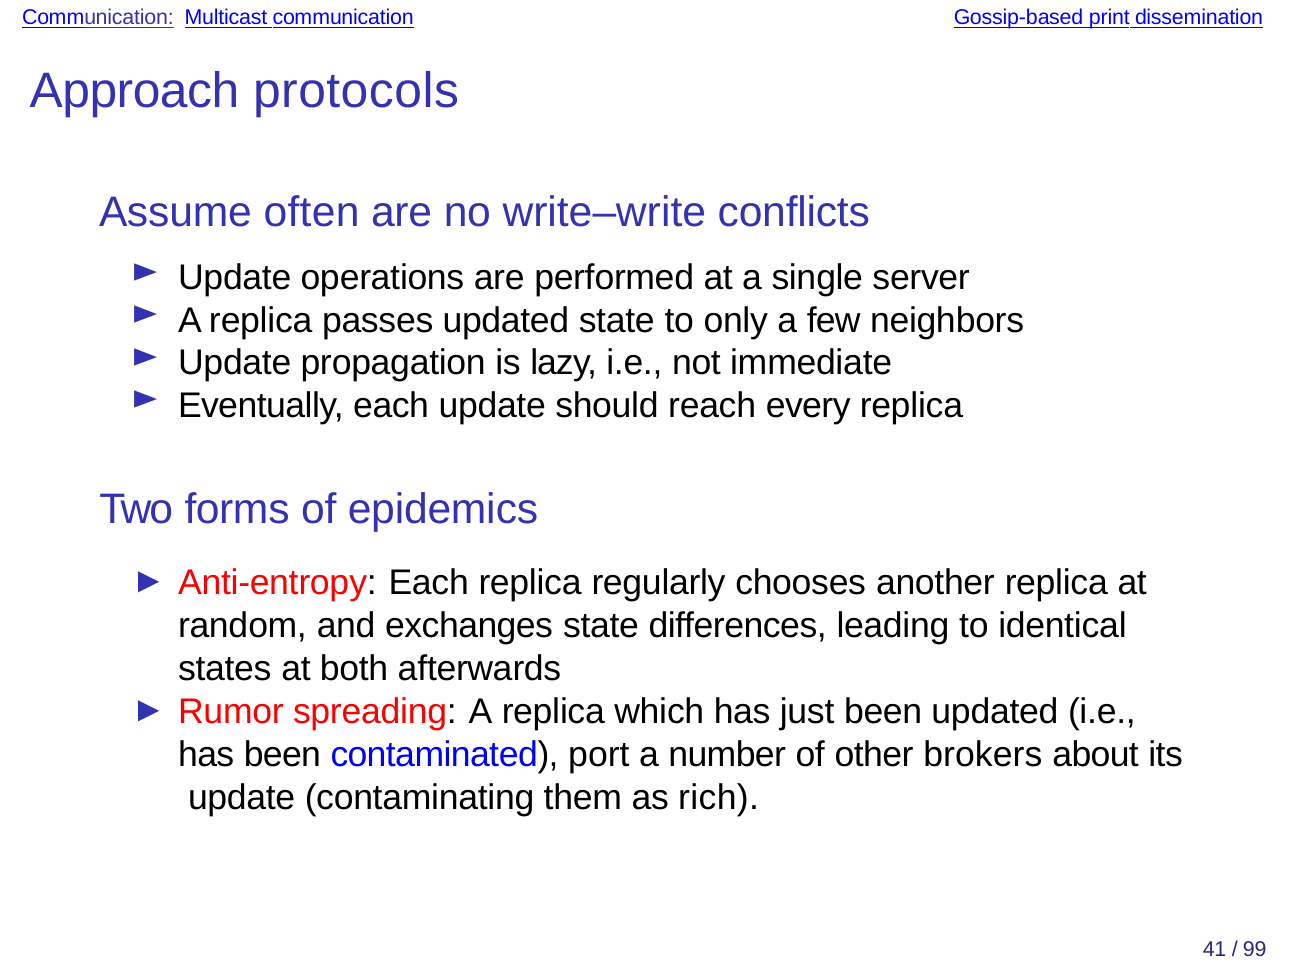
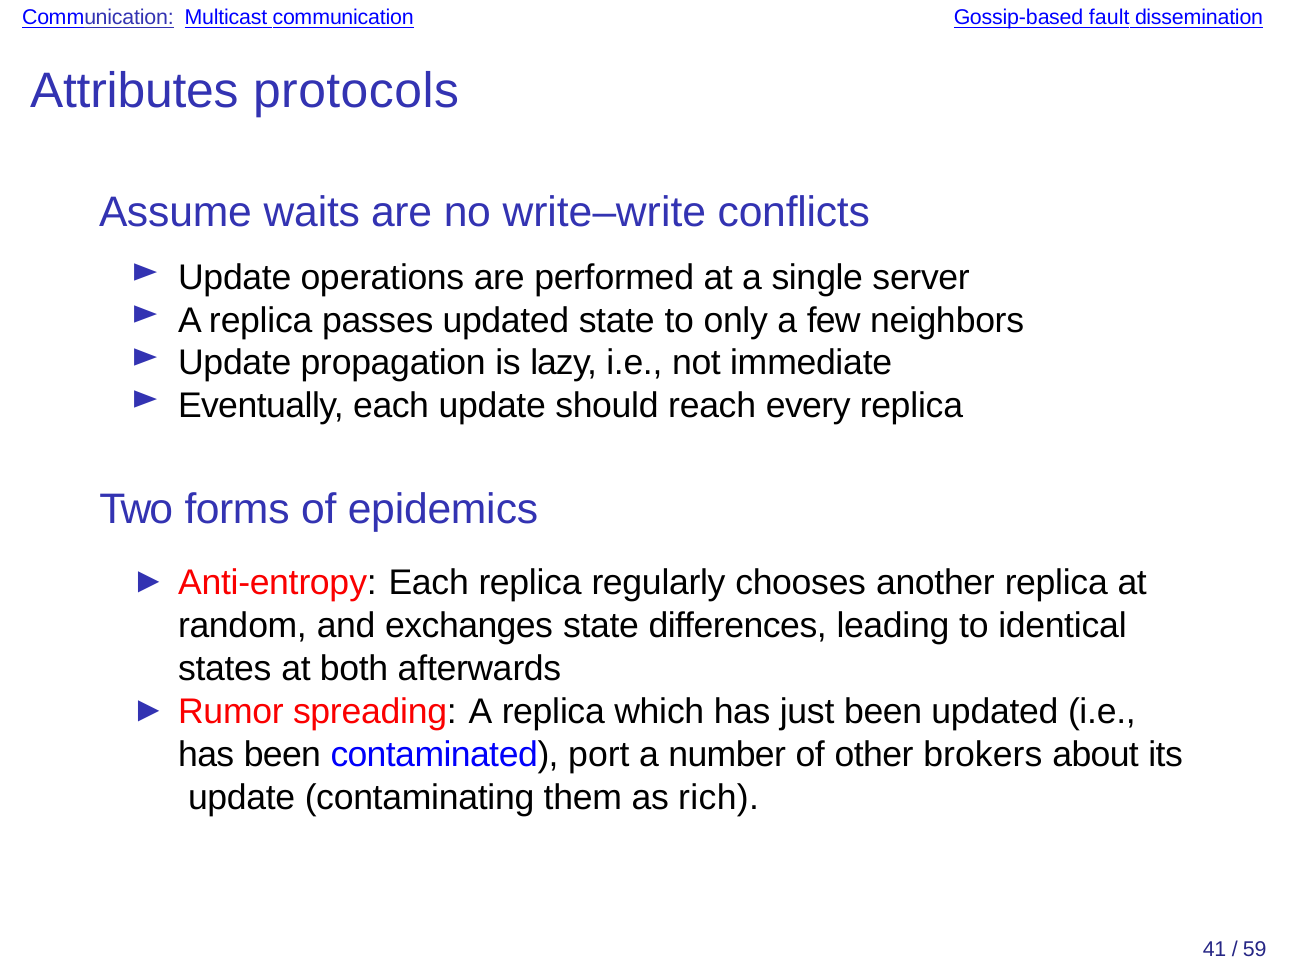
print: print -> fault (1109, 18)
Approach: Approach -> Attributes (134, 91)
often: often -> waits (312, 212)
99: 99 -> 59 (1255, 950)
